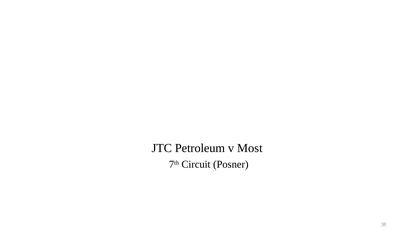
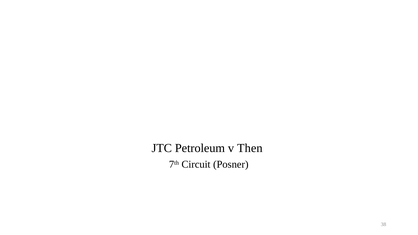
Most: Most -> Then (250, 148)
